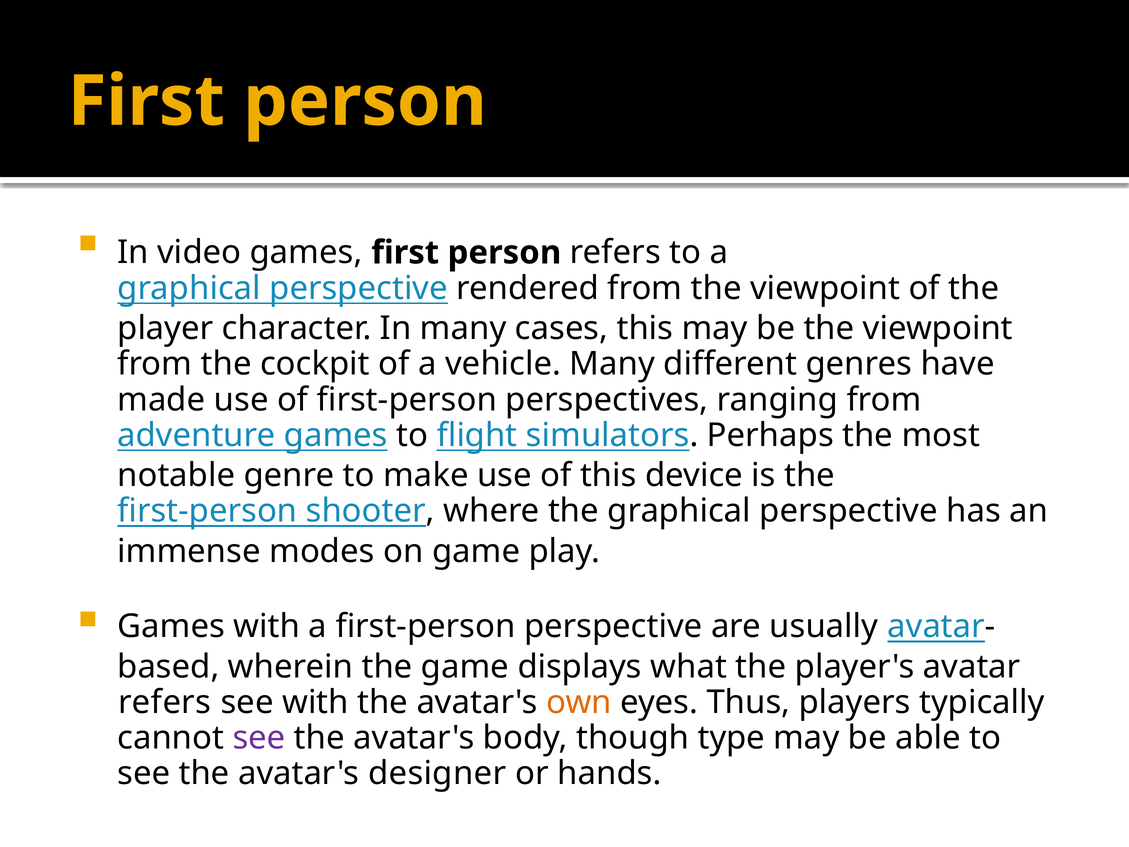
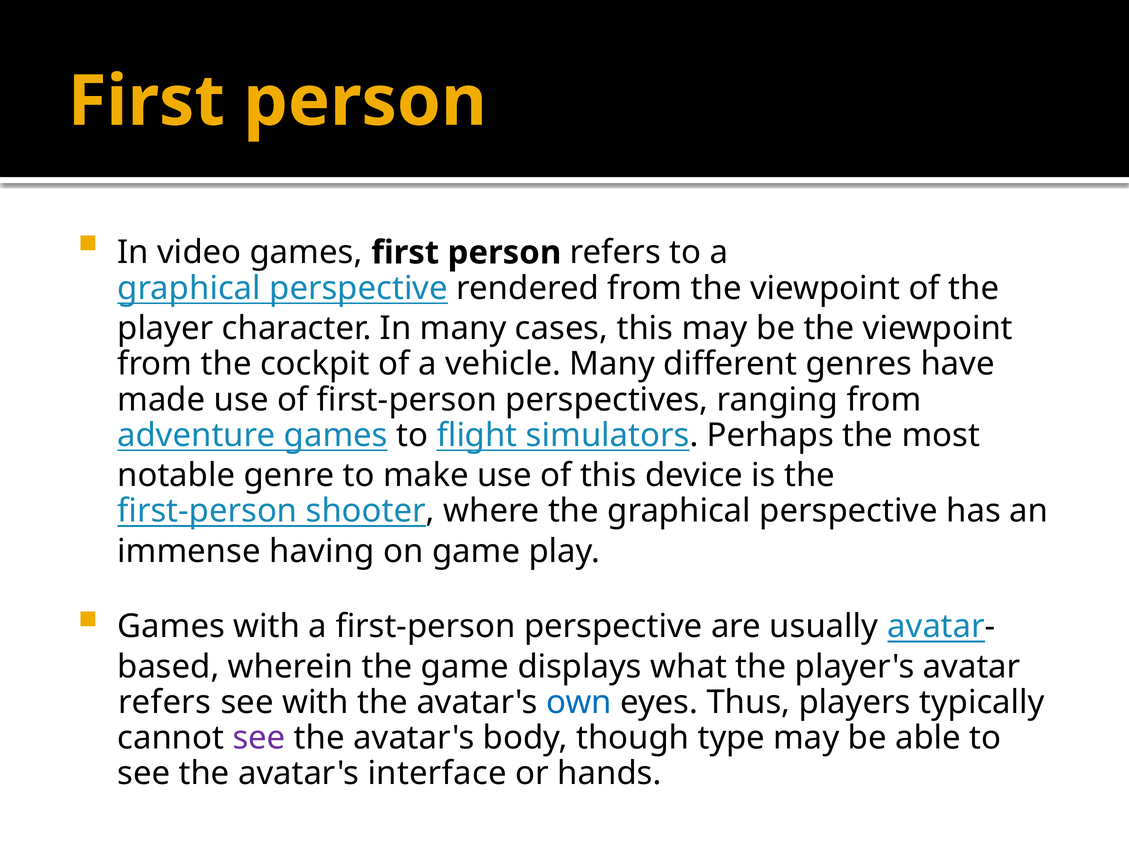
modes: modes -> having (322, 551)
own colour: orange -> blue (579, 702)
designer: designer -> interface (437, 773)
